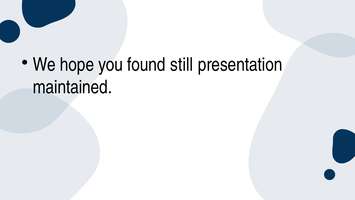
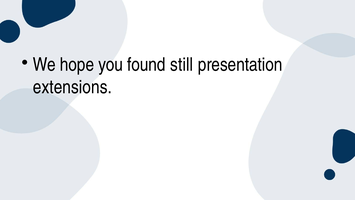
maintained: maintained -> extensions (72, 87)
